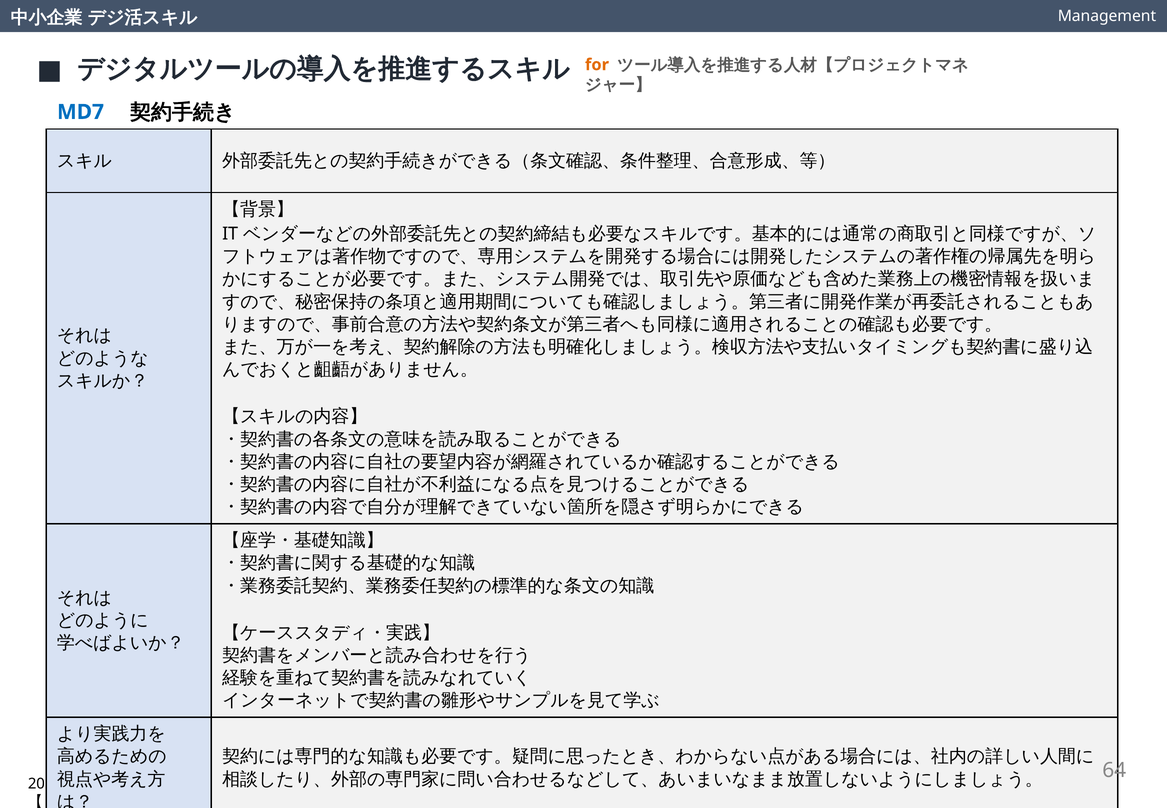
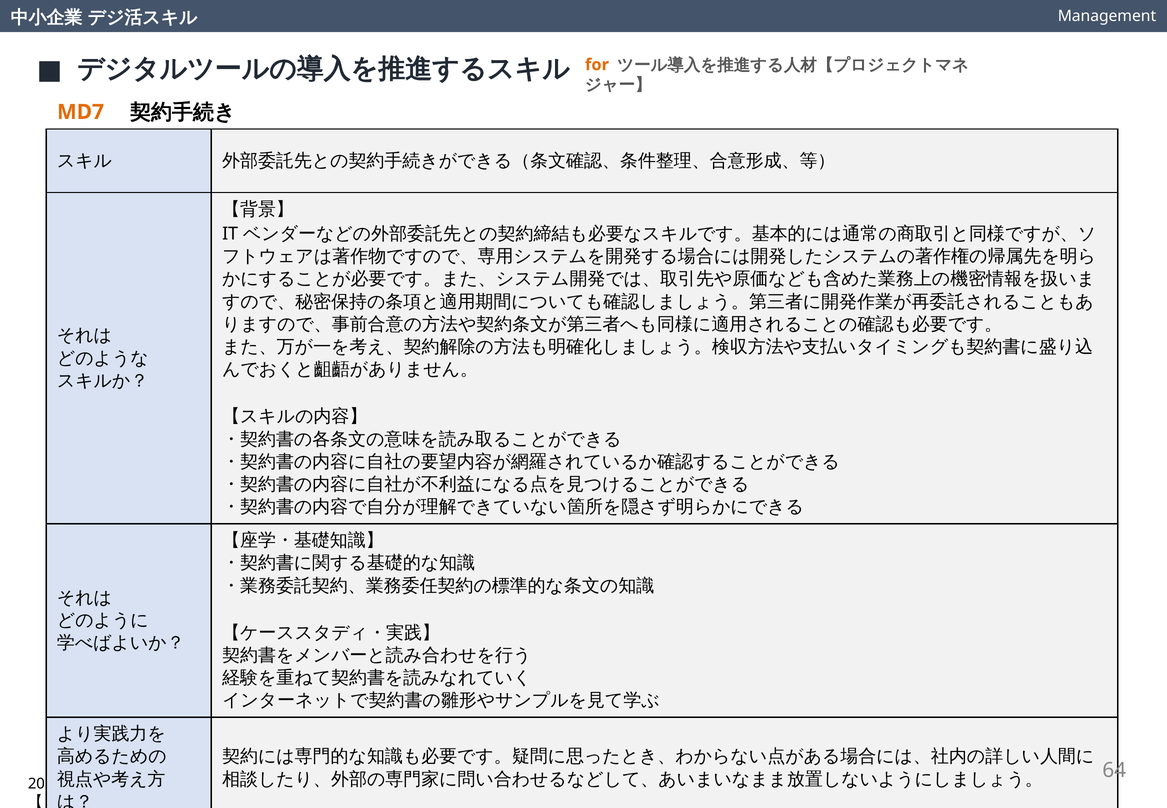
MD7 colour: blue -> orange (81, 112)
